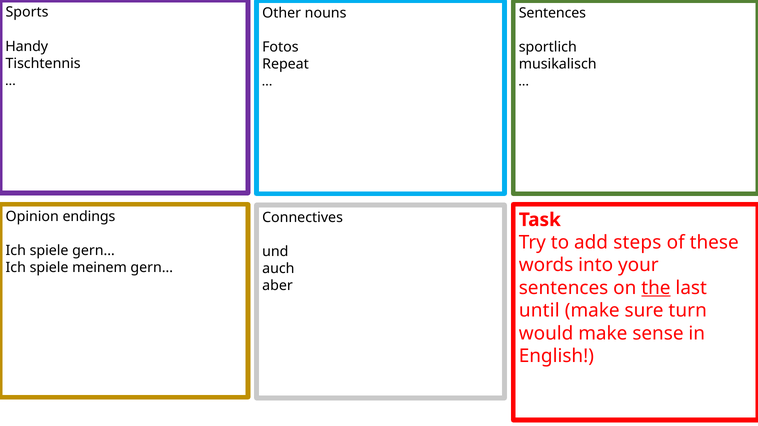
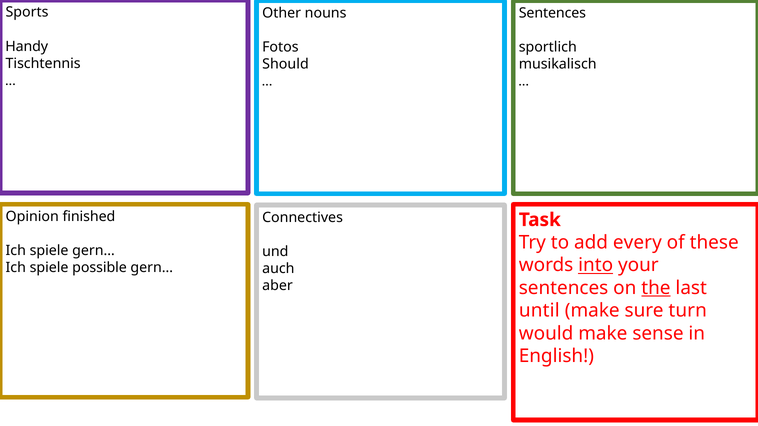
Repeat: Repeat -> Should (285, 64)
endings: endings -> finished (89, 217)
steps: steps -> every (637, 243)
into underline: none -> present (596, 265)
meinem: meinem -> possible (100, 268)
